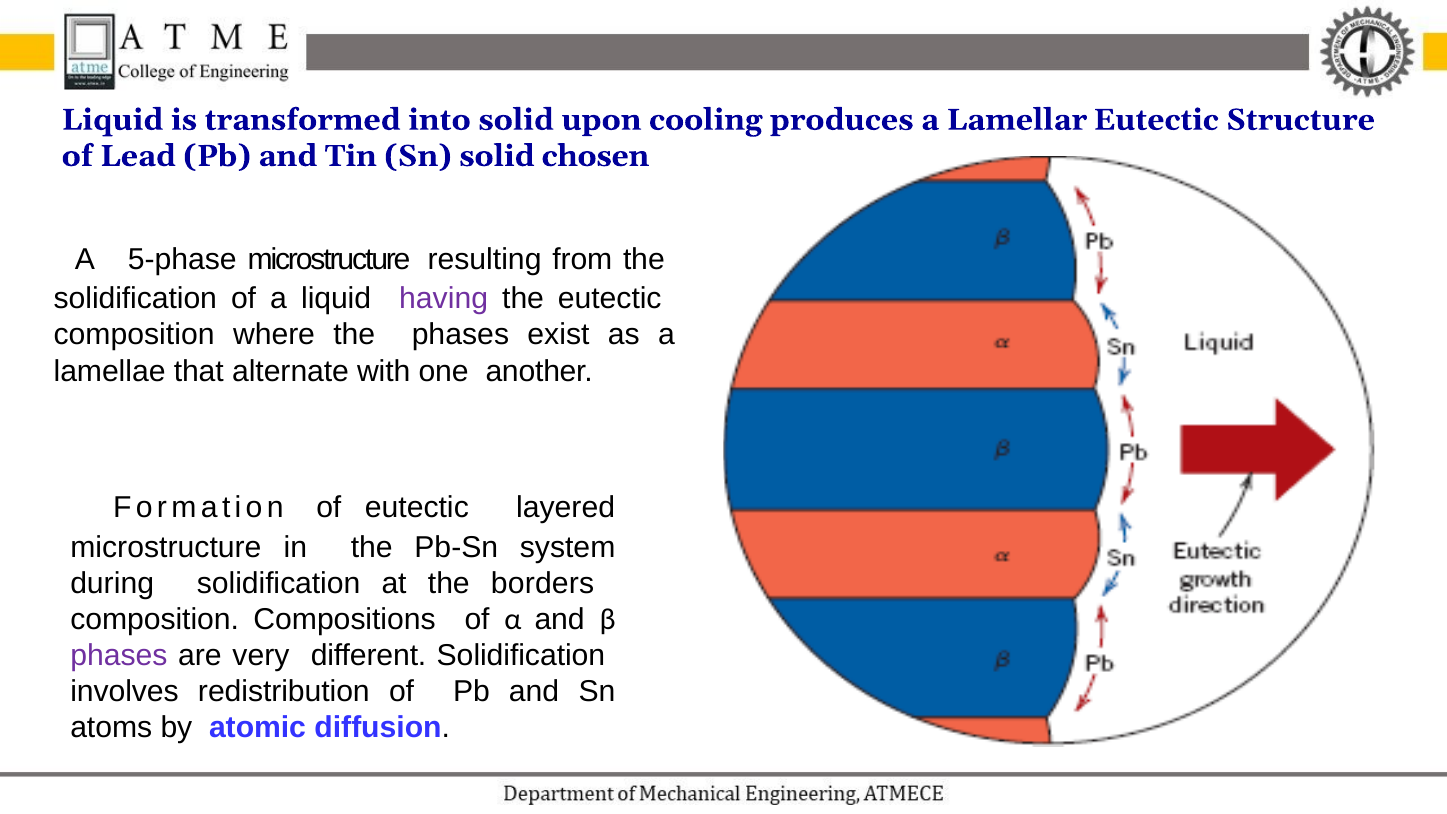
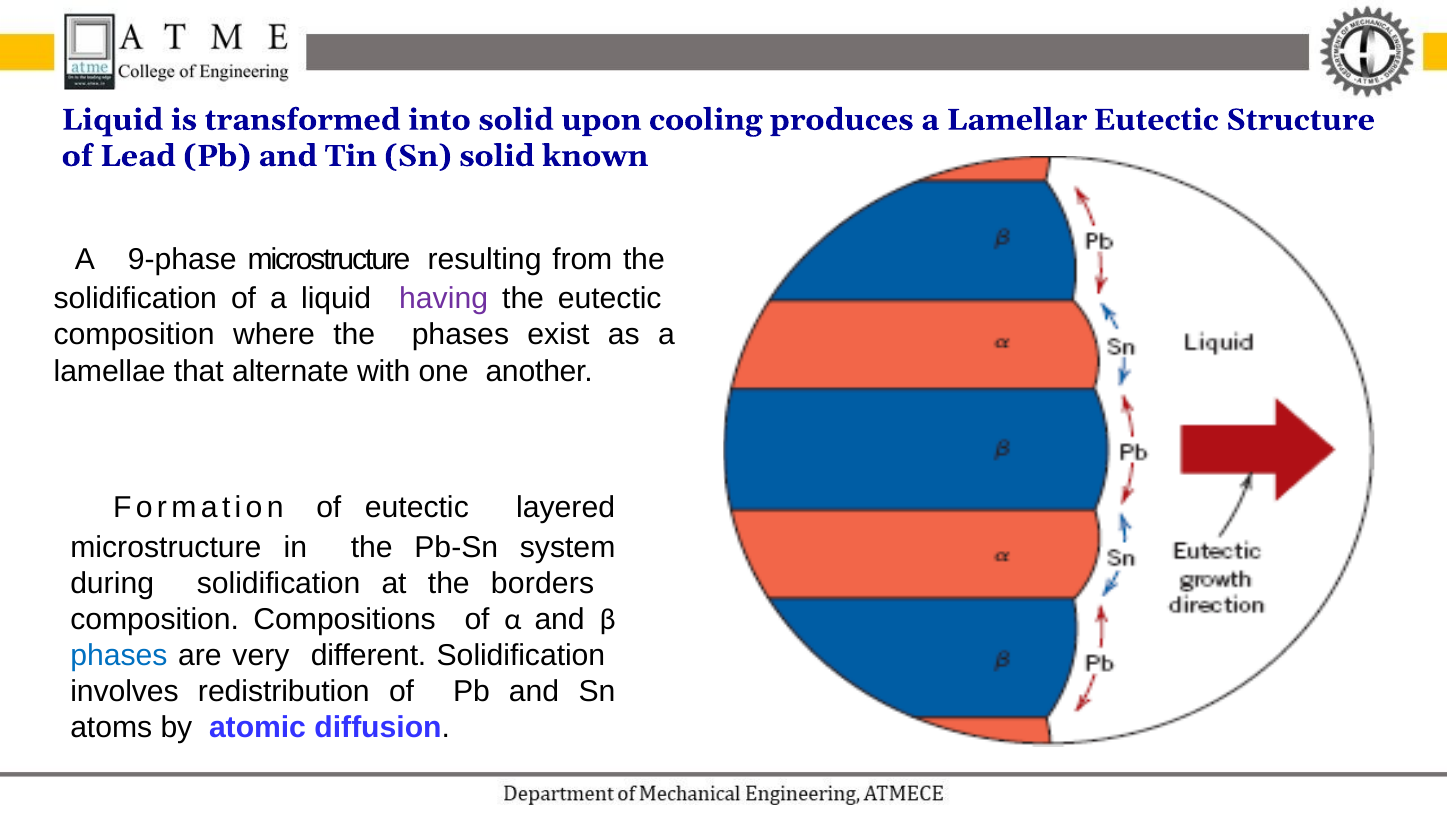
chosen: chosen -> known (595, 156)
5-phase: 5-phase -> 9-phase (182, 260)
phases colour: purple -> blue (119, 656)
